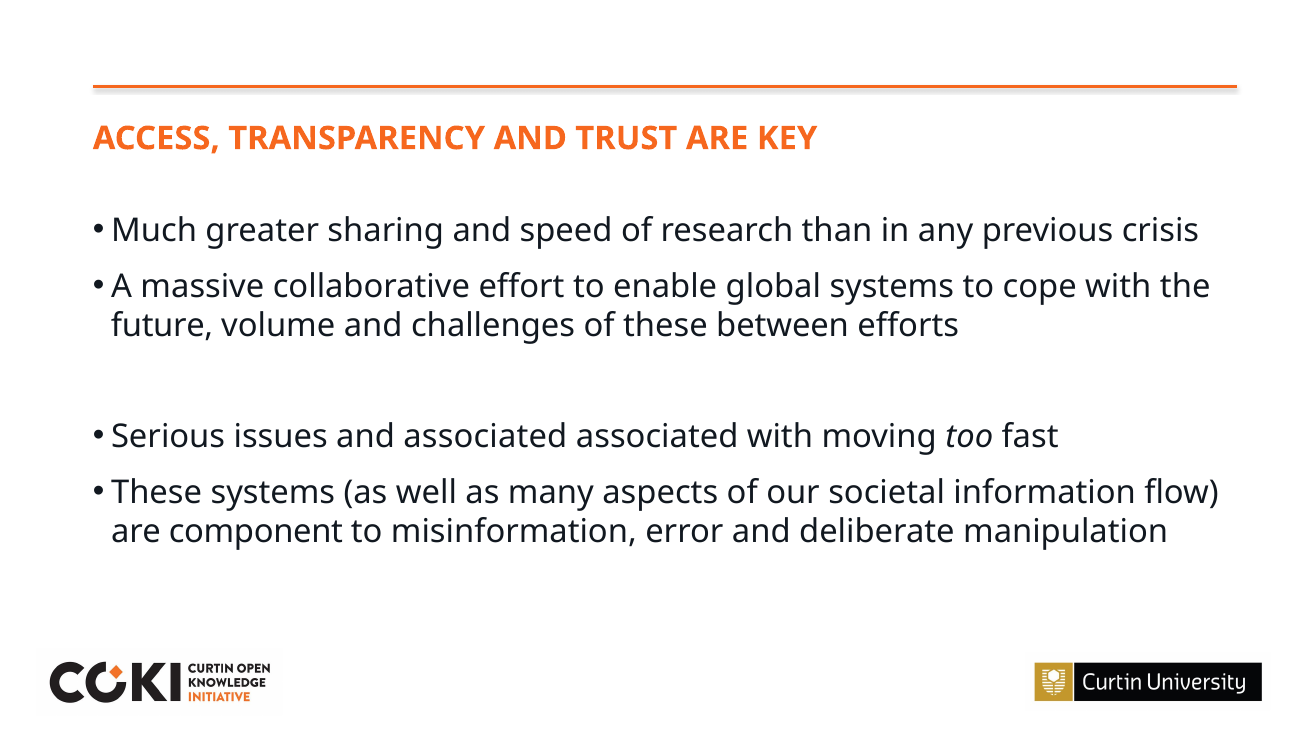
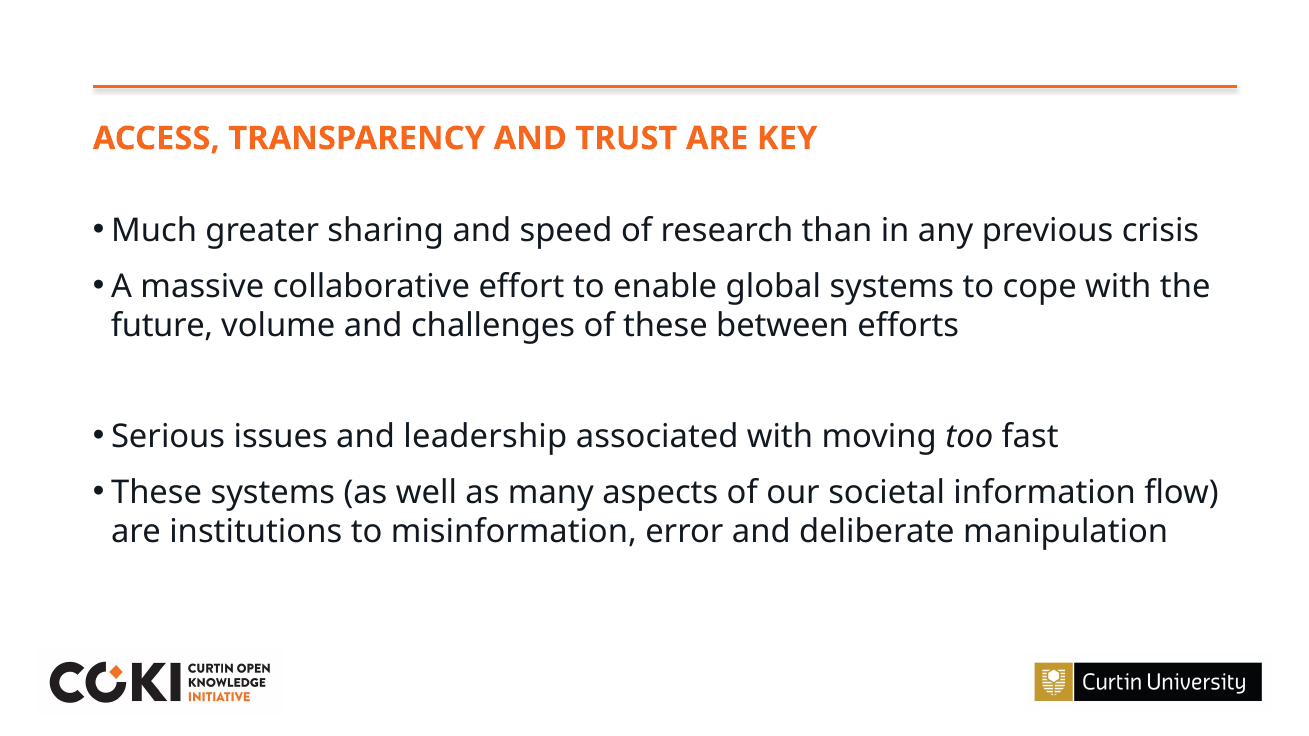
and associated: associated -> leadership (485, 437)
component: component -> institutions (256, 532)
